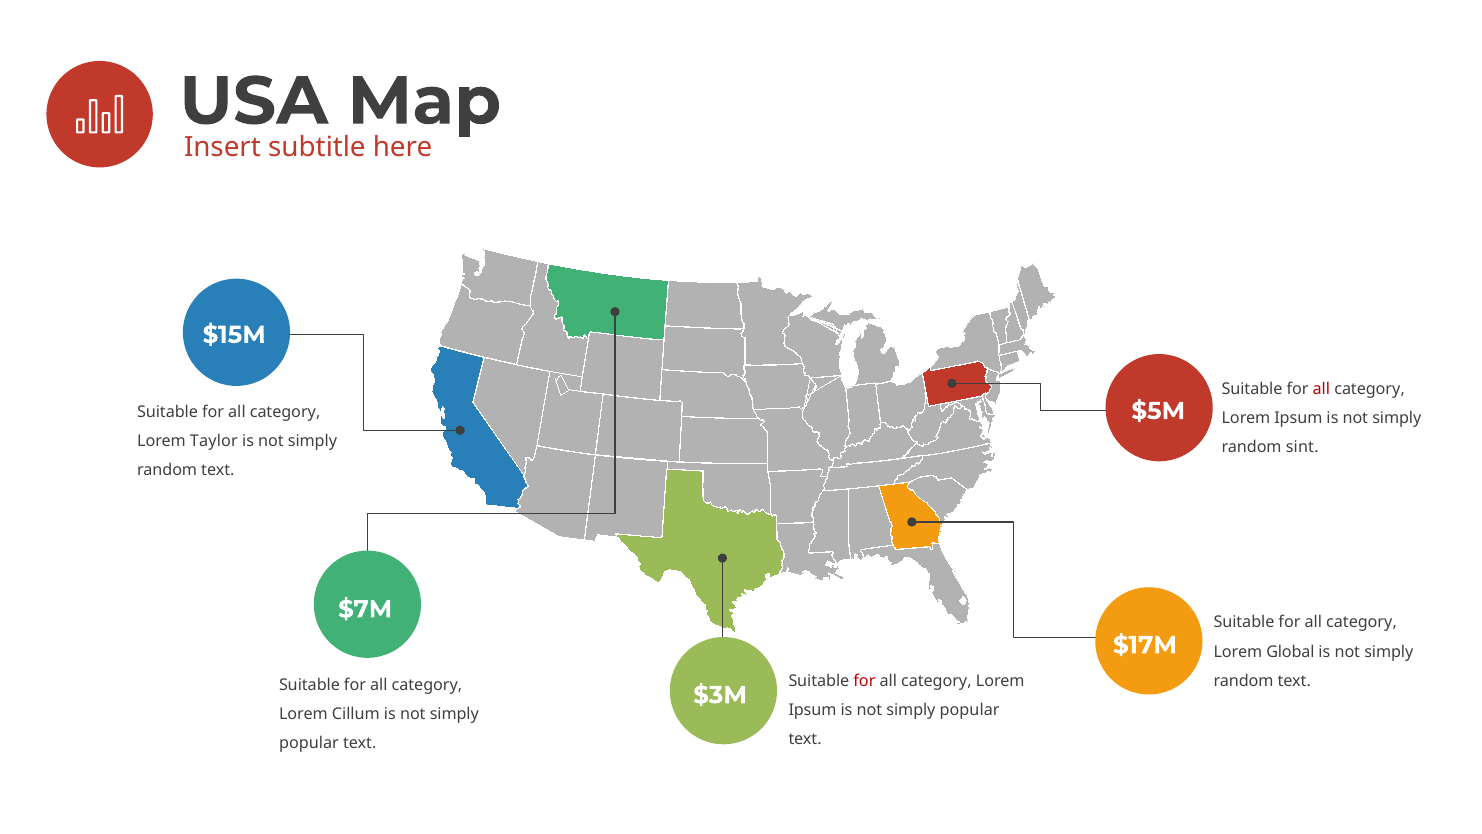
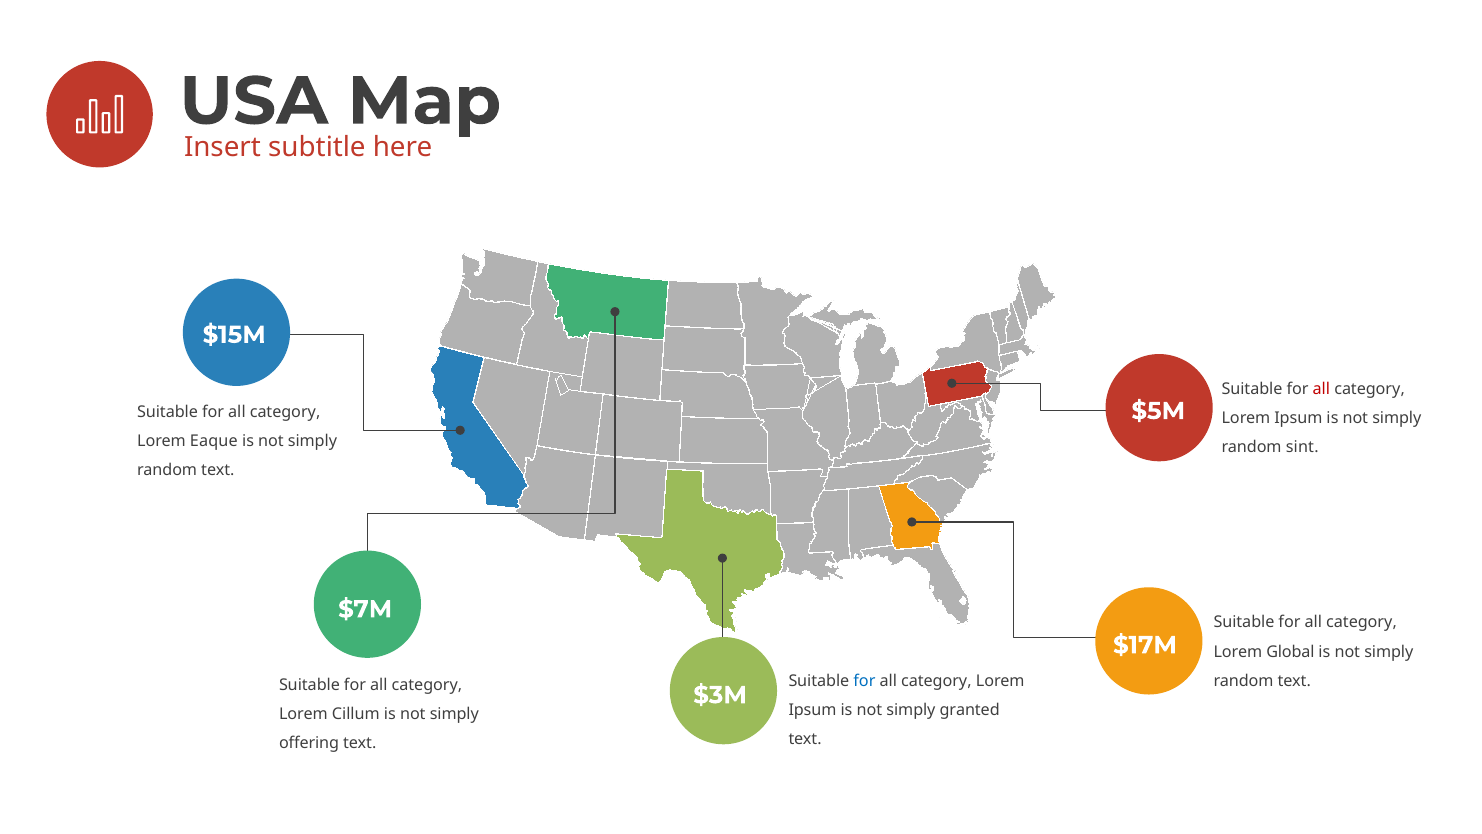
Taylor: Taylor -> Eaque (214, 441)
for colour: red -> blue (864, 681)
popular: popular -> granted (970, 710)
popular: popular -> offering (309, 743)
